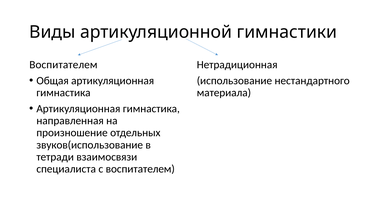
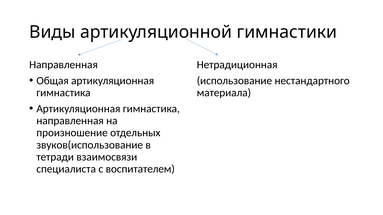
Воспитателем: Воспитателем -> Направленная (63, 65)
